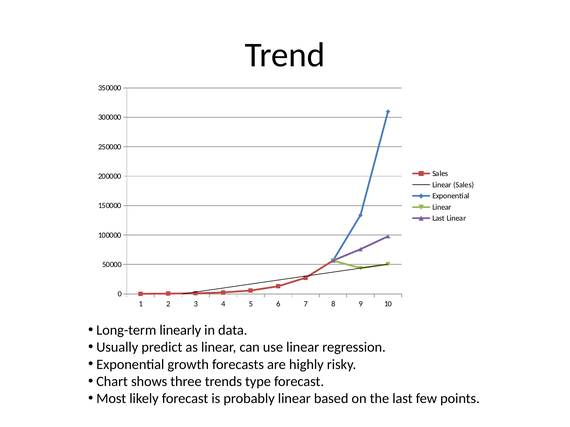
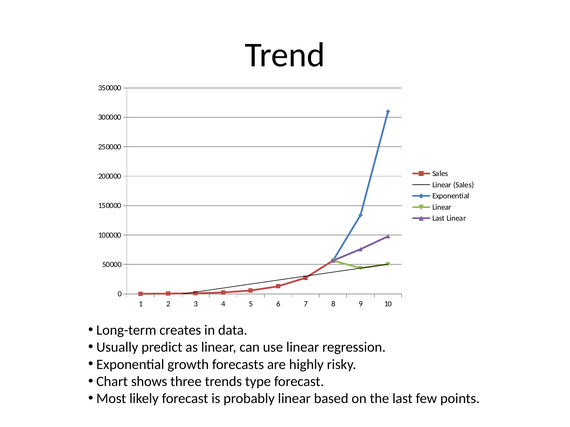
linearly: linearly -> creates (180, 331)
